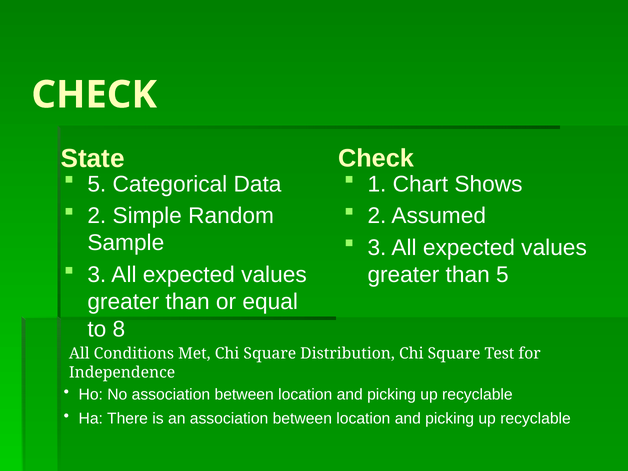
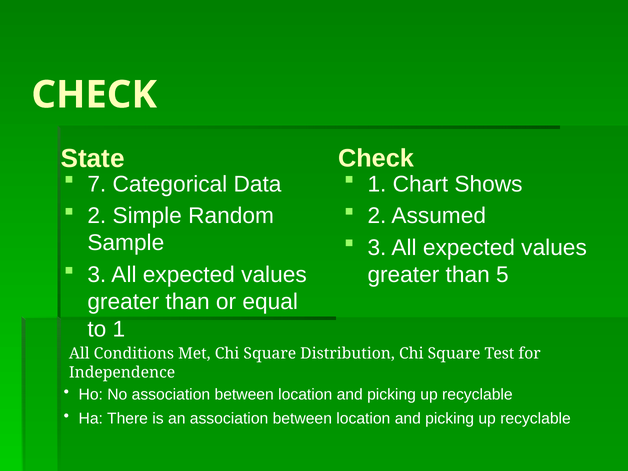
5: 5 -> 7 (97, 184)
to 8: 8 -> 1 (119, 329)
